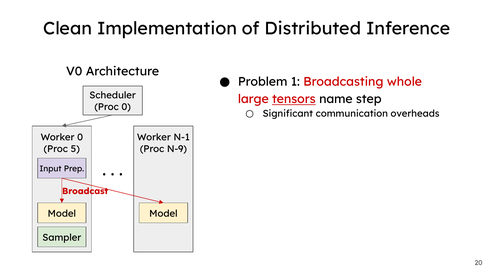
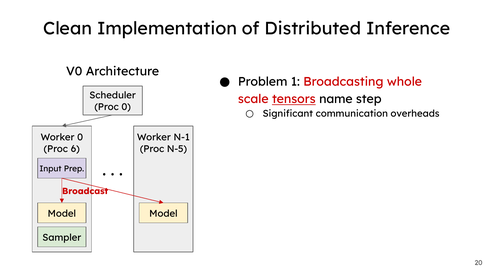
large: large -> scale (253, 99)
5: 5 -> 6 (75, 149)
N-9: N-9 -> N-5 (177, 149)
